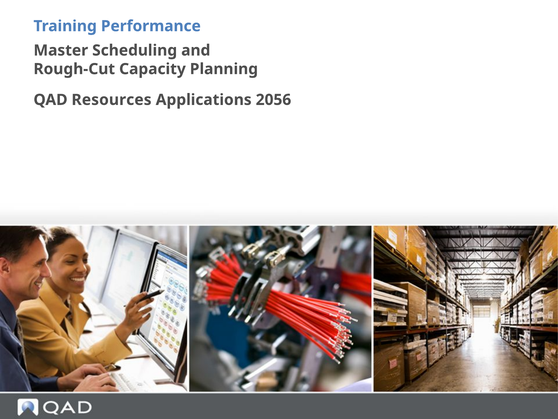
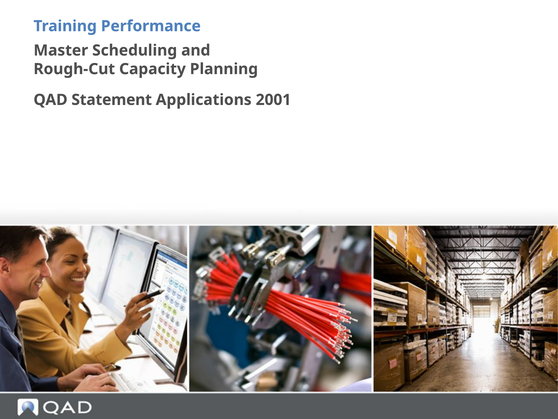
Resources: Resources -> Statement (112, 100)
2056: 2056 -> 2001 (273, 100)
